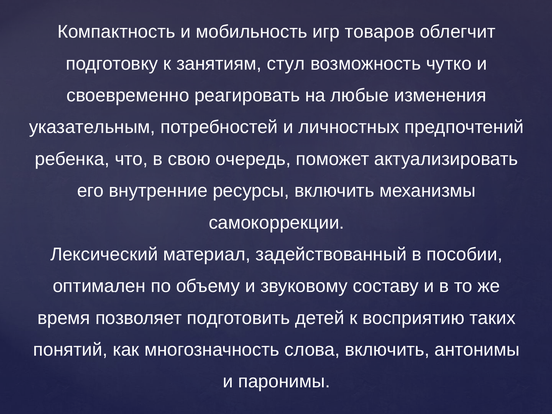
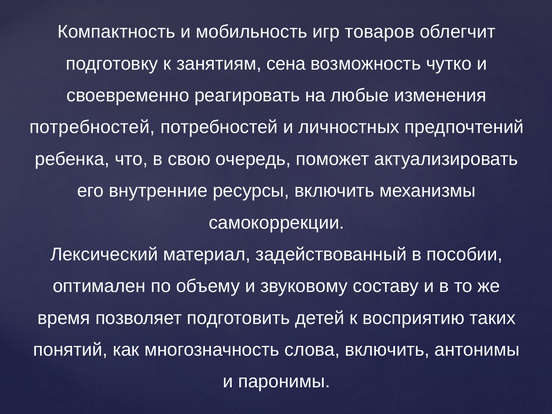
стул: стул -> сена (286, 64)
указательным: указательным -> потребностей (92, 127)
